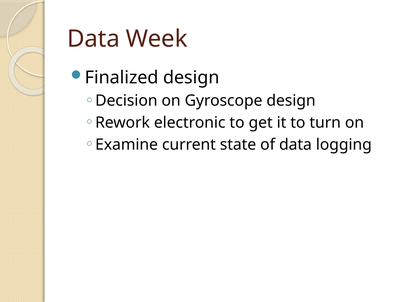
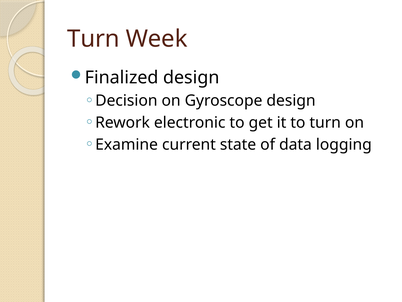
Data: Data -> Turn (93, 39)
